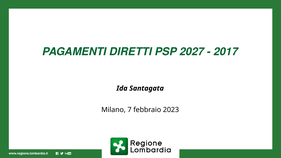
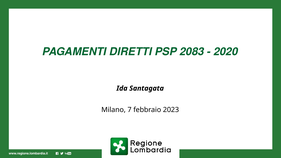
2027: 2027 -> 2083 (192, 52)
2017: 2017 -> 2020 (226, 52)
